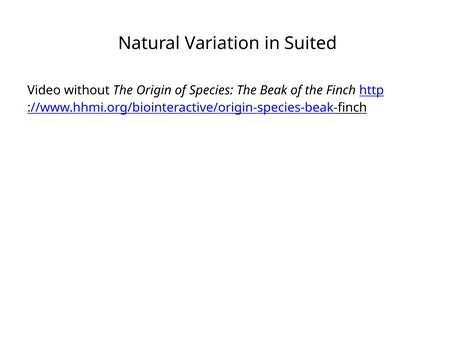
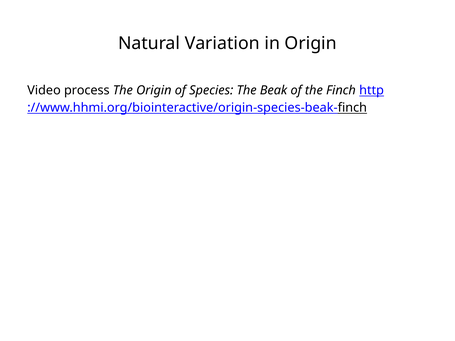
in Suited: Suited -> Origin (311, 43)
without: without -> process (87, 90)
